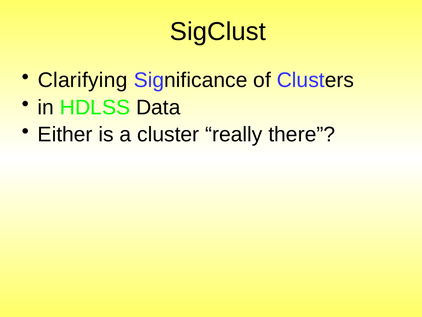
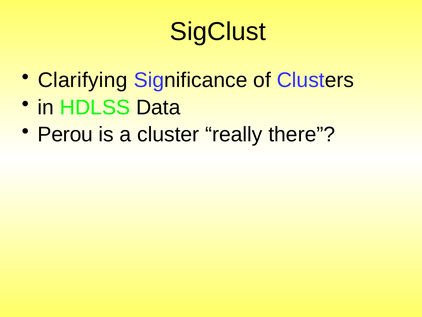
Either: Either -> Perou (65, 134)
